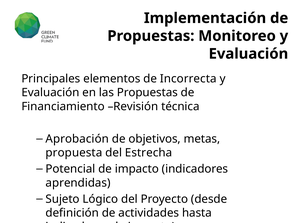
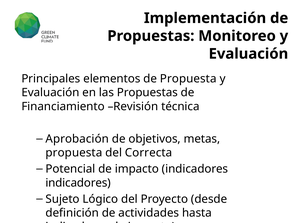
de Incorrecta: Incorrecta -> Propuesta (188, 79)
Estrecha: Estrecha -> Correcta (149, 153)
aprendidas: aprendidas -> indicadores (78, 183)
